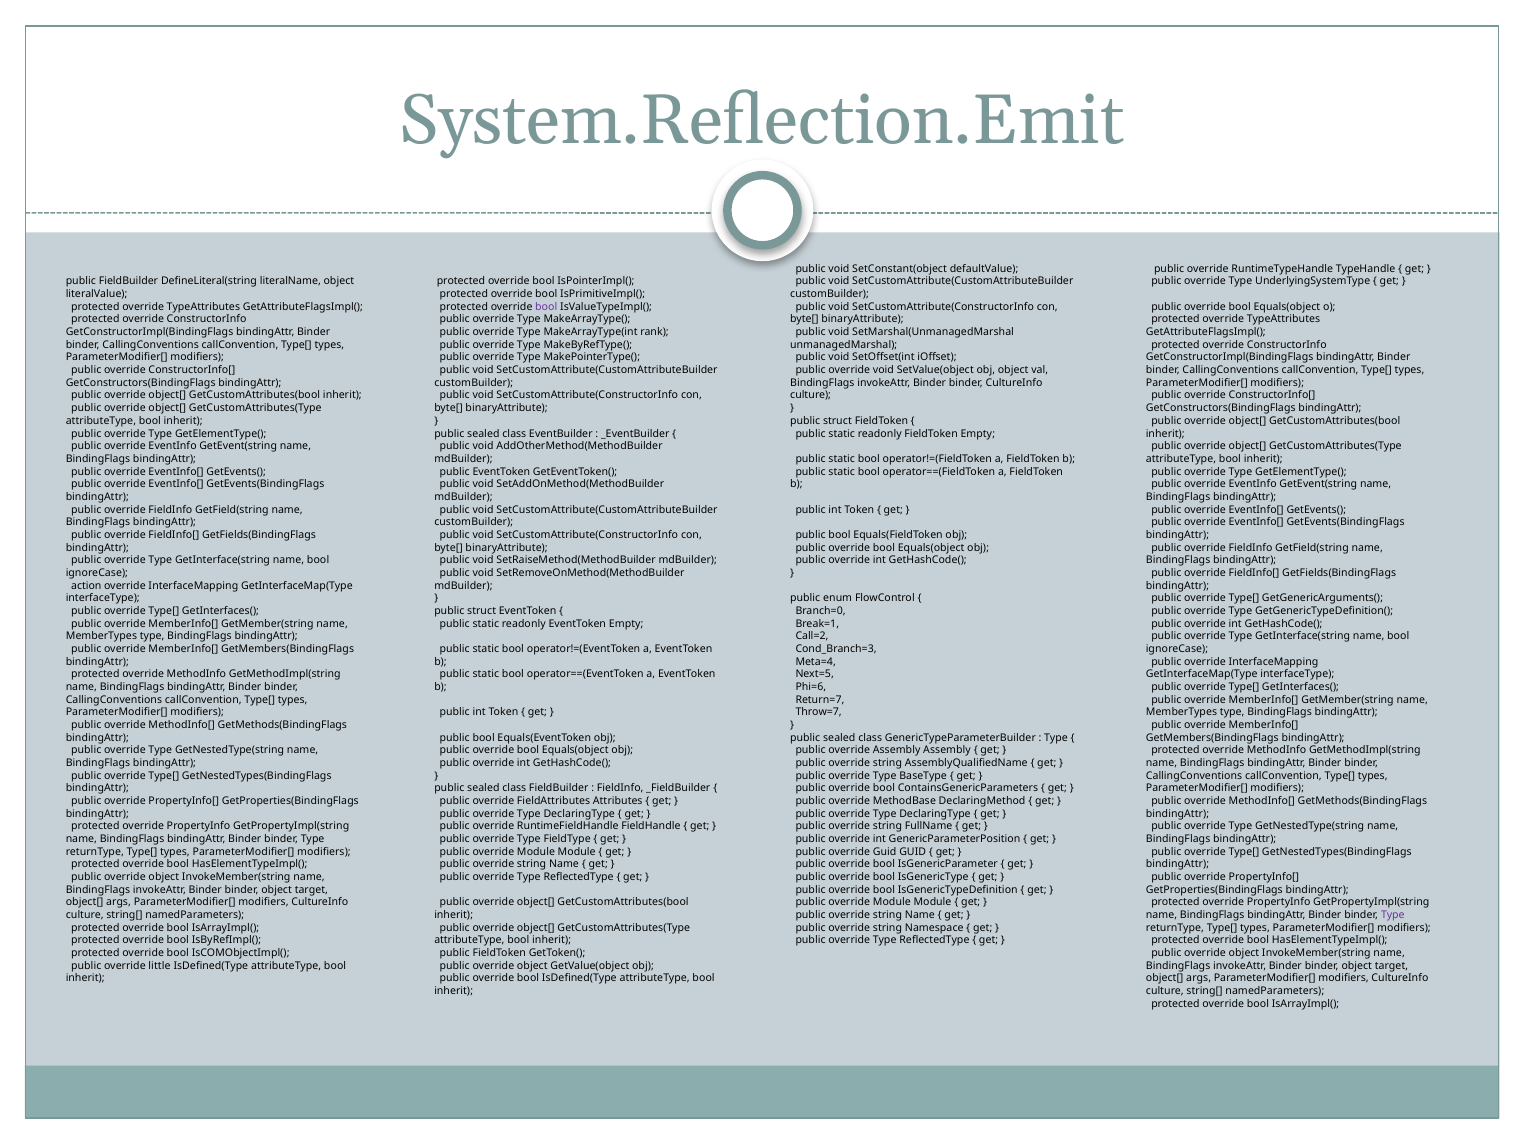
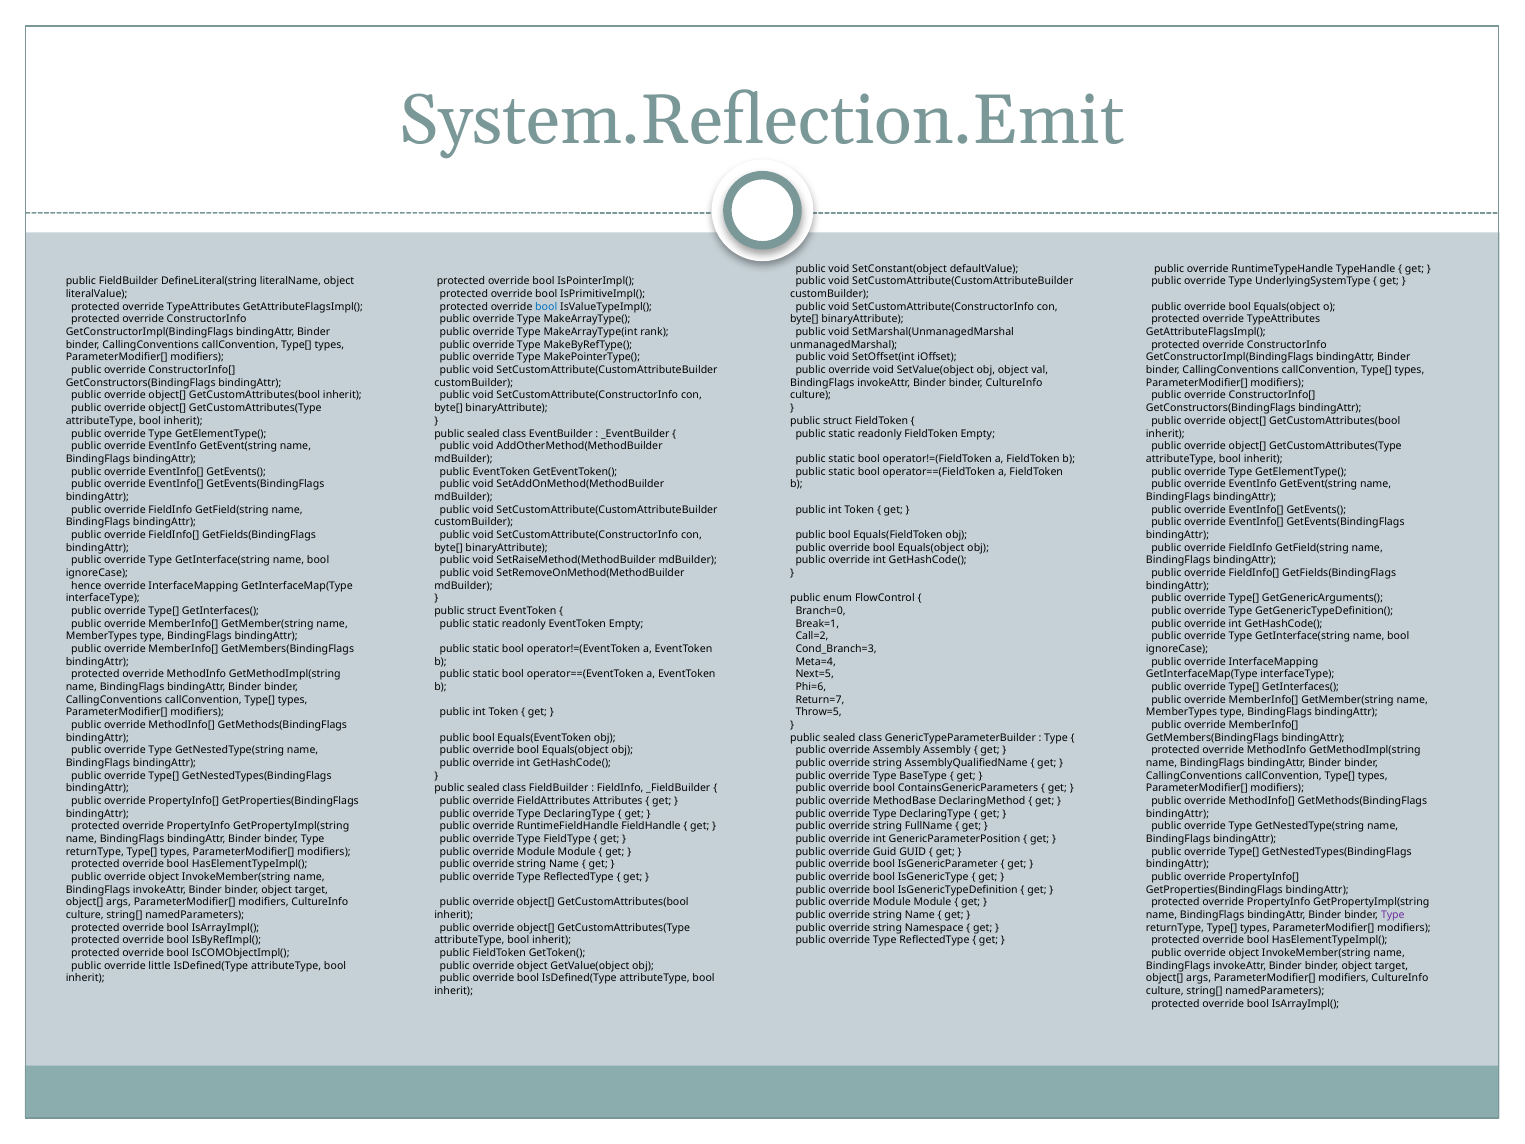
bool colour: purple -> blue (546, 307)
action: action -> hence (86, 585)
Throw=7: Throw=7 -> Throw=5 (819, 712)
